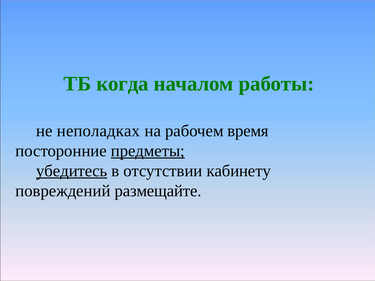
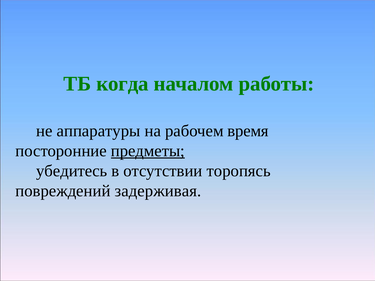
неполадках: неполадках -> аппаратуры (99, 131)
убедитесь underline: present -> none (72, 171)
кабинету: кабинету -> торопясь (239, 171)
размещайте: размещайте -> задерживая (158, 191)
